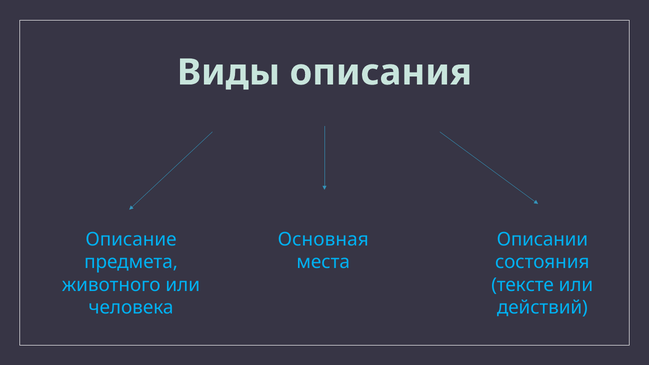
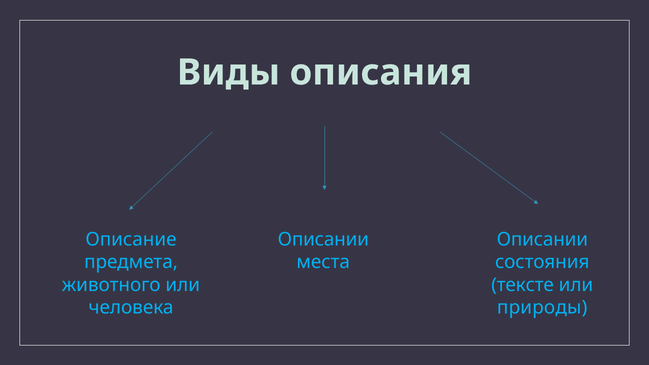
Основная: Основная -> Описании (323, 239)
действий: действий -> природы (542, 308)
